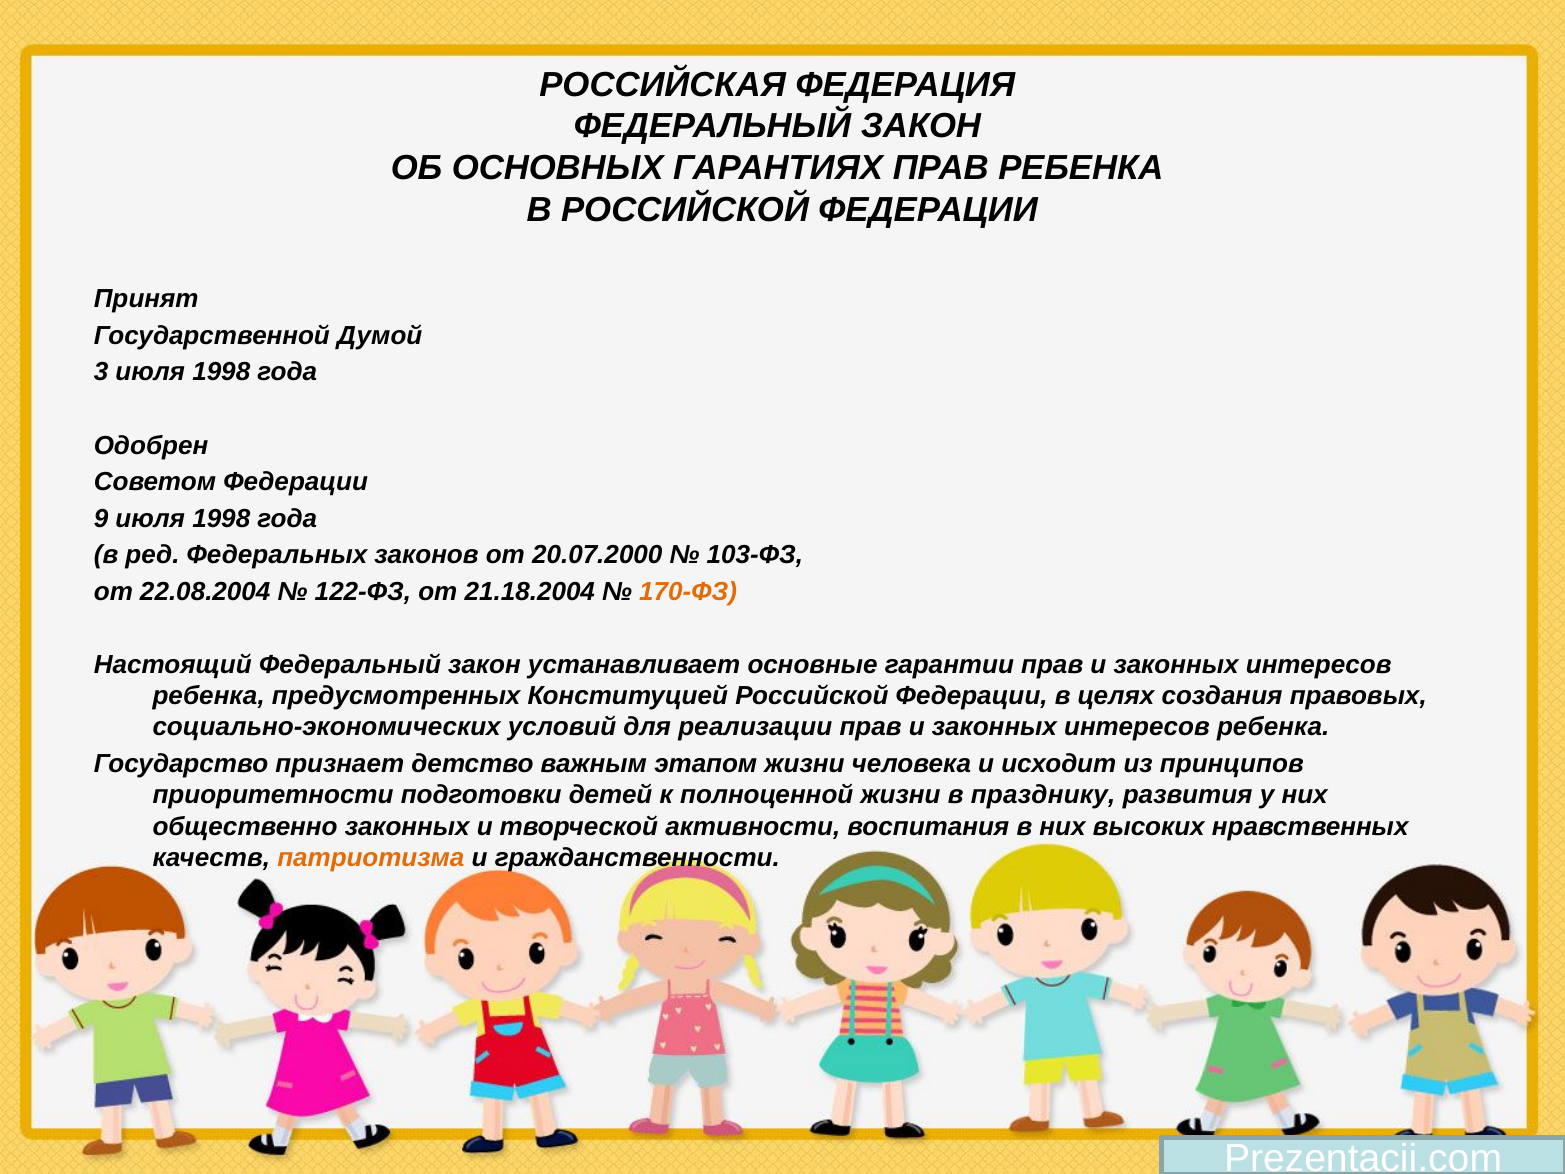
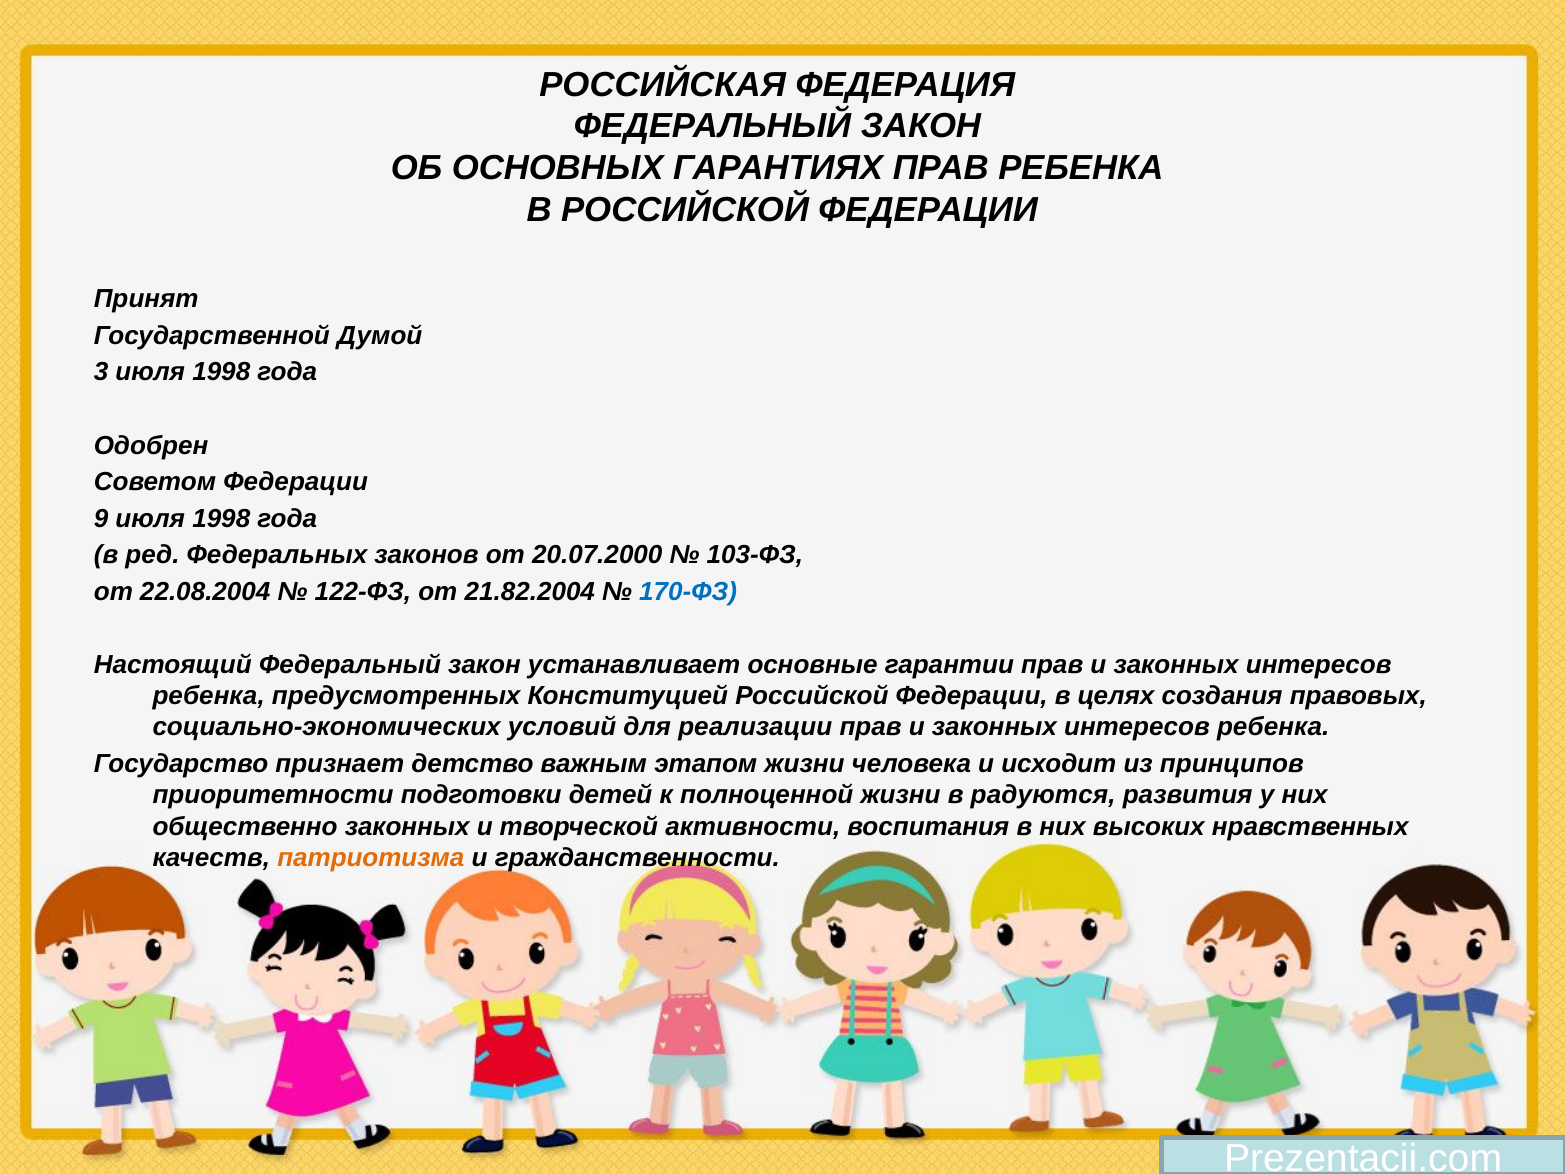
21.18.2004: 21.18.2004 -> 21.82.2004 (530, 591)
170-ФЗ colour: orange -> blue (688, 591)
празднику: празднику -> радуются (1043, 795)
